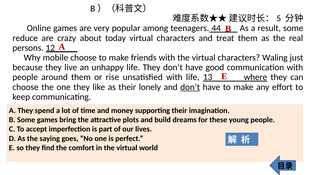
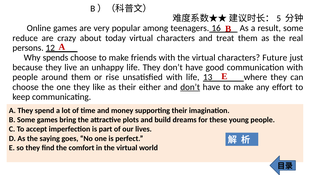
44: 44 -> 16 (216, 28)
mobile: mobile -> spends (56, 58)
Waling: Waling -> Future (275, 58)
where underline: present -> none (256, 77)
lonely: lonely -> either (150, 87)
